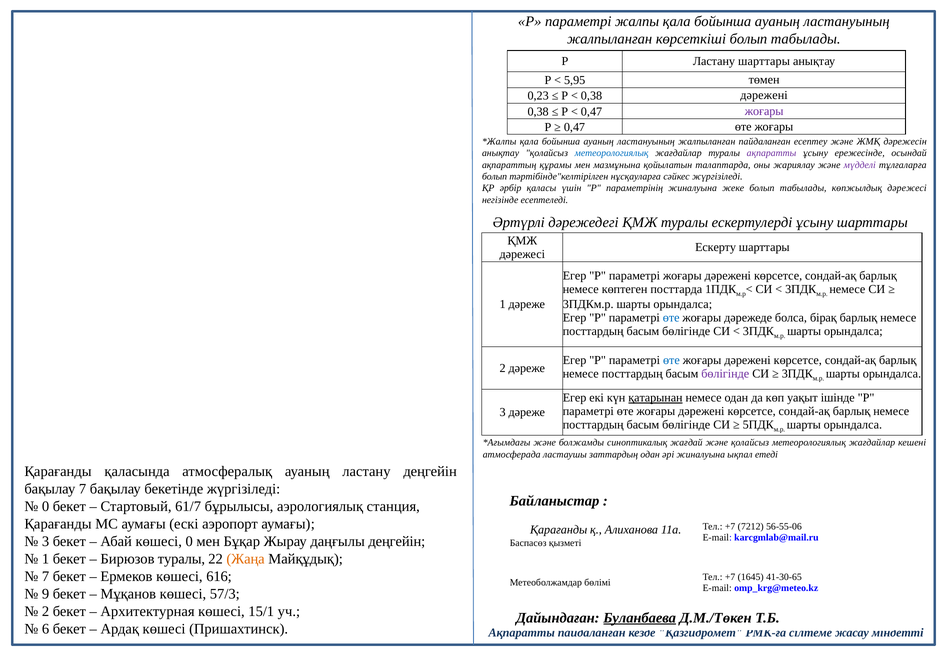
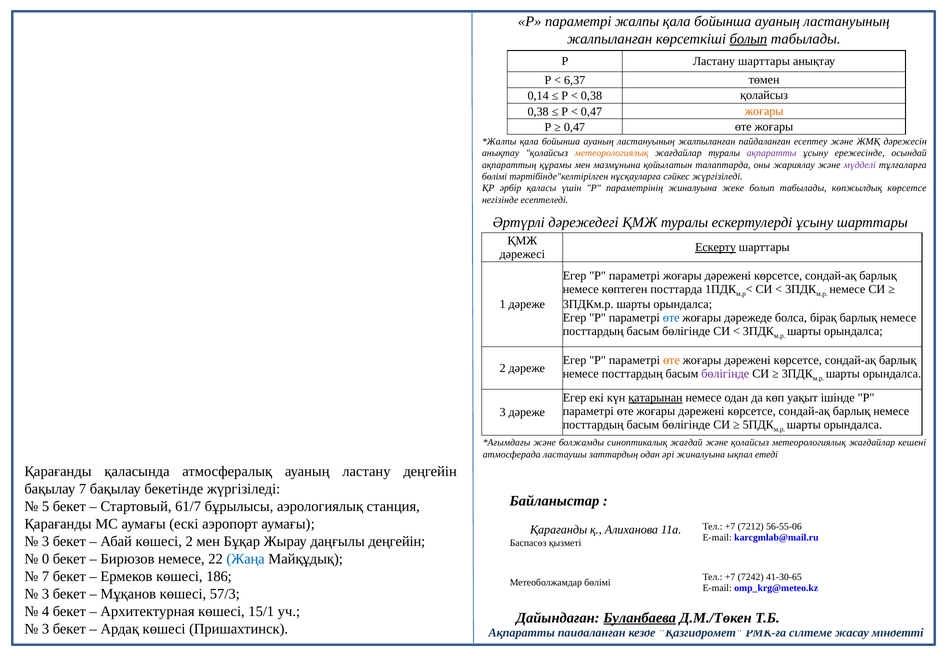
болып underline: none -> present (748, 39)
5,95: 5,95 -> 6,37 (575, 80)
0,23: 0,23 -> 0,14 (538, 96)
0,38 дәрежені: дәрежені -> қолайсыз (764, 95)
жоғары colour: purple -> orange (764, 111)
метеорологиялық colour: blue -> orange (612, 153)
болып: болып -> бөлімі (495, 176)
көпжылдық дәрежесі: дәрежесі -> көрсетсе (907, 188)
Ескерту underline: none -> present (716, 247)
өте colour: blue -> orange (671, 360)
0: 0 -> 5 (46, 506)
көшесі 0: 0 -> 2 (189, 541)
1: 1 -> 0 (46, 559)
Бирюзов туралы: туралы -> немесе (181, 559)
Жаңа colour: orange -> blue (246, 559)
616: 616 -> 186 (219, 576)
1645: 1645 -> 7242 (751, 577)
9: 9 -> 3 (46, 594)
2: 2 -> 4 (46, 611)
6: 6 -> 3 (46, 628)
